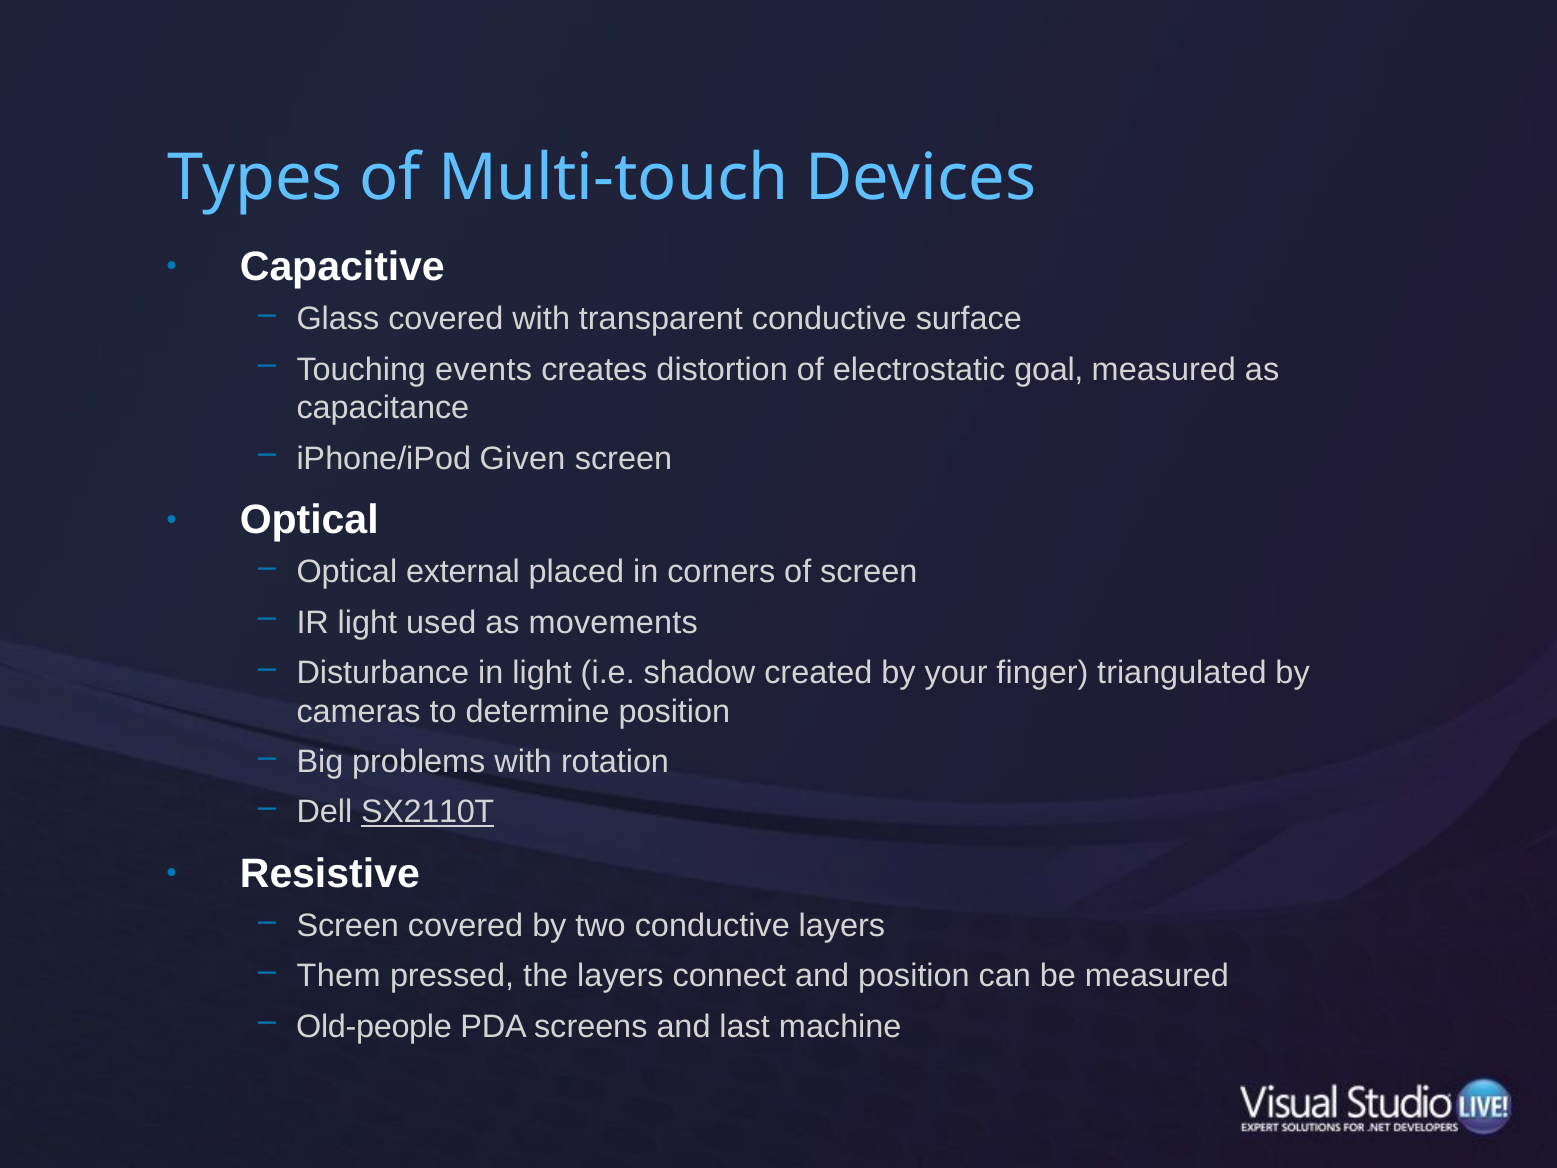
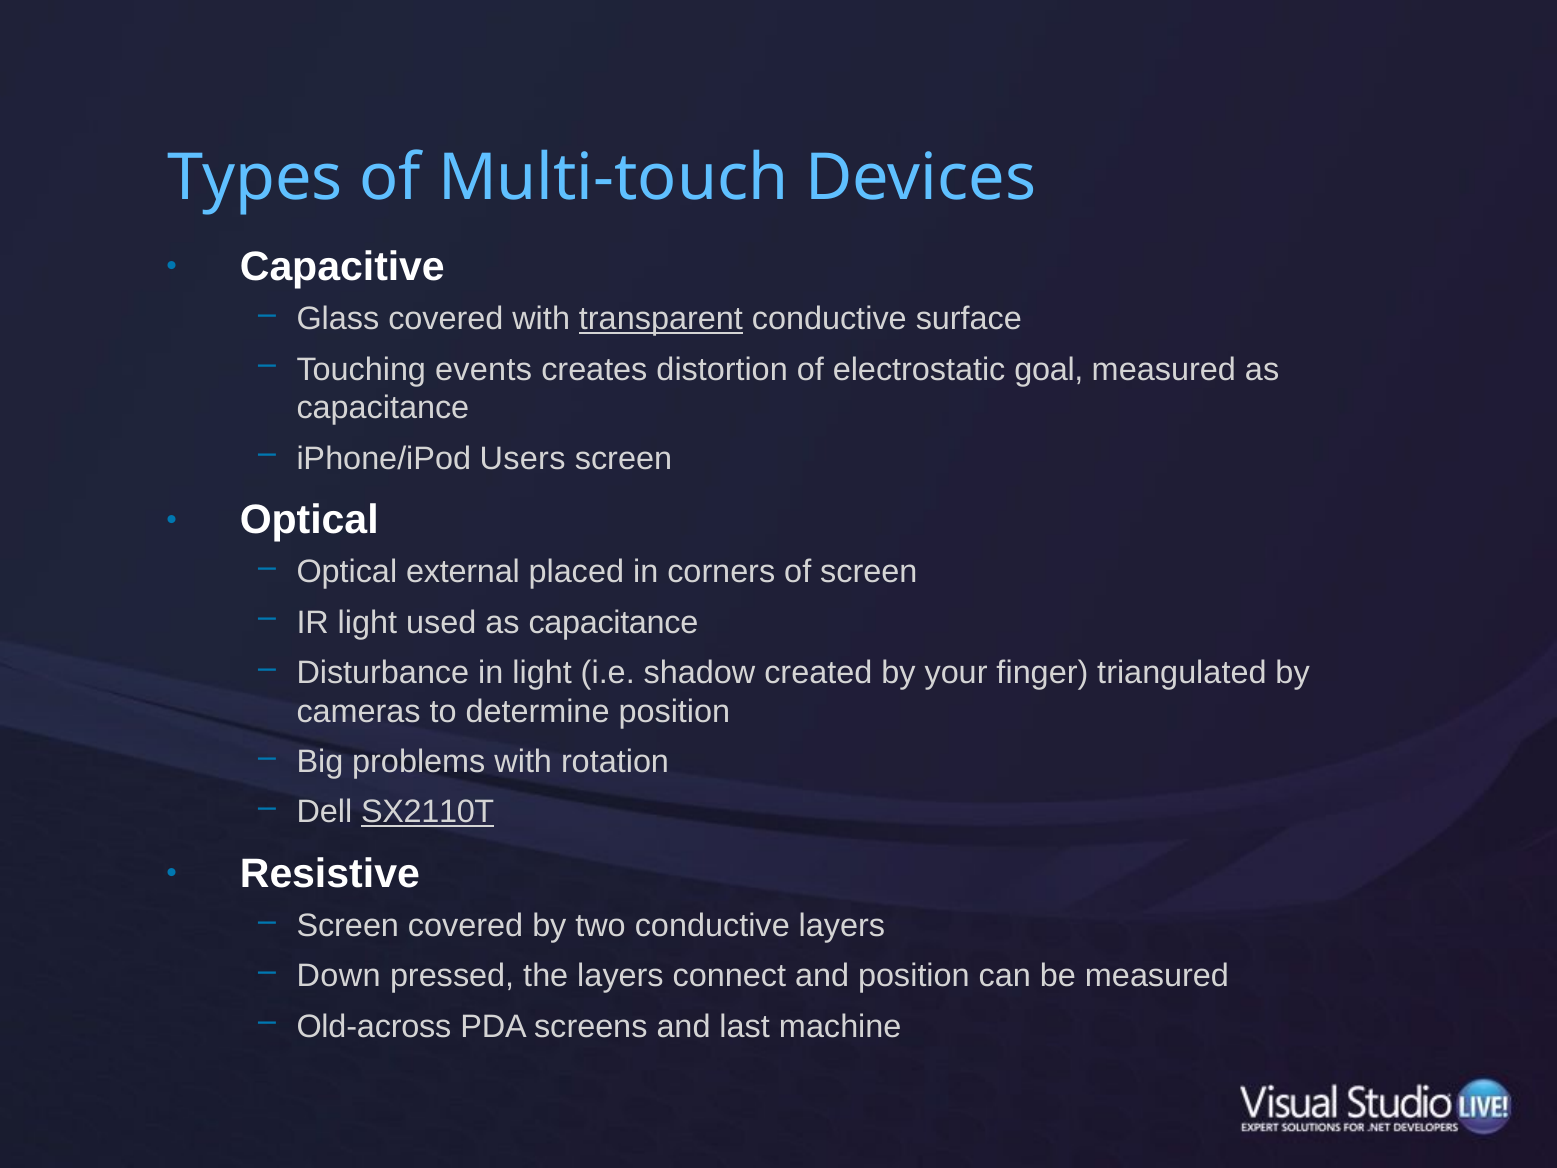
transparent underline: none -> present (661, 319)
Given: Given -> Users (523, 458)
used as movements: movements -> capacitance (613, 622)
Them: Them -> Down (339, 976)
Old-people: Old-people -> Old-across (374, 1026)
